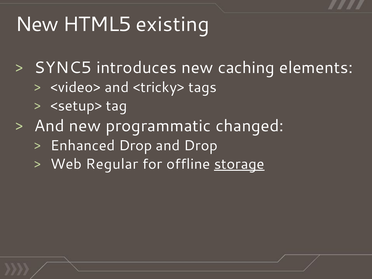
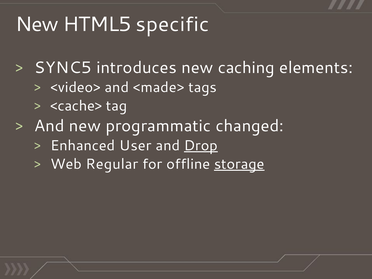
existing: existing -> specific (172, 24)
<tricky>: <tricky> -> <made> (159, 87)
<setup>: <setup> -> <cache> (76, 106)
Enhanced Drop: Drop -> User (135, 146)
Drop underline: none -> present (201, 146)
